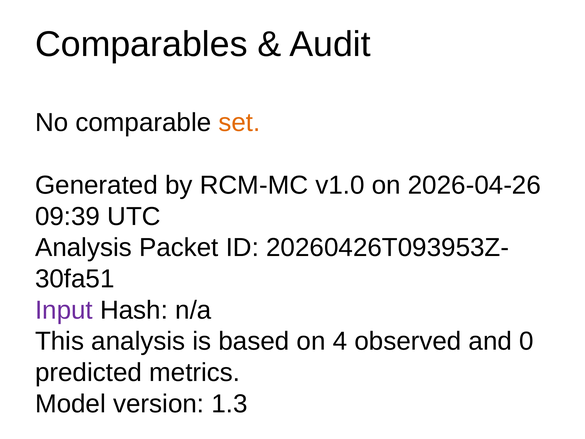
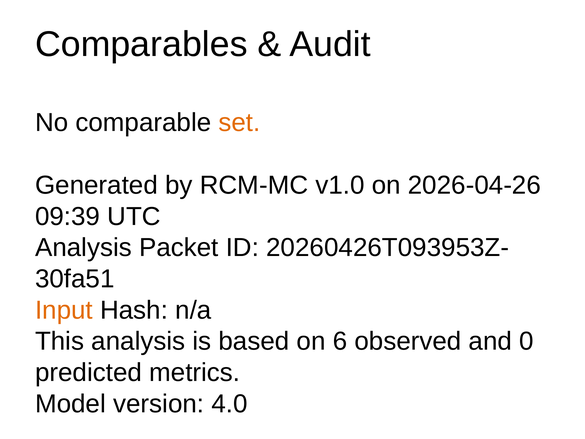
Input colour: purple -> orange (64, 310)
4: 4 -> 6 (340, 341)
1.3: 1.3 -> 4.0 (229, 404)
